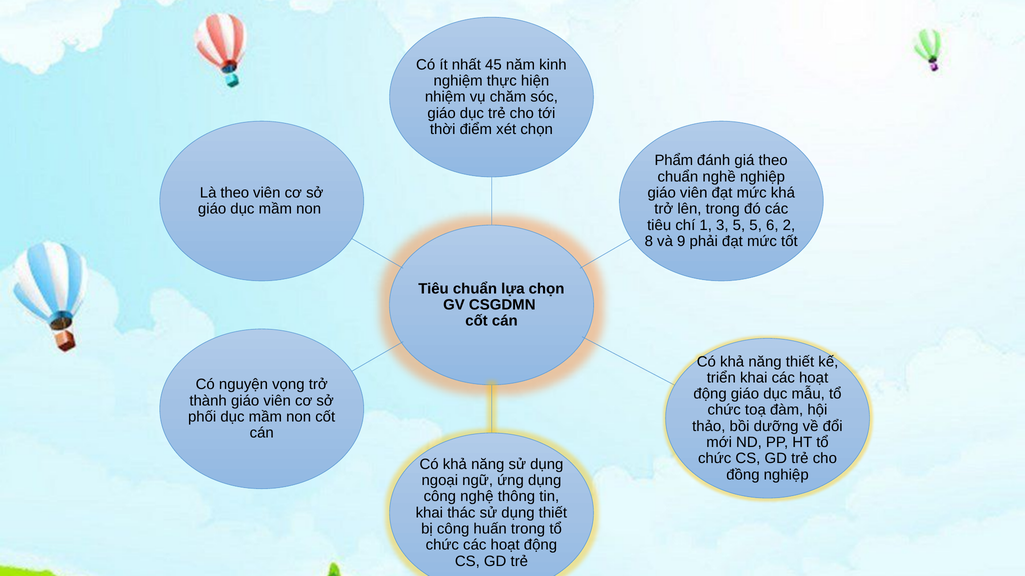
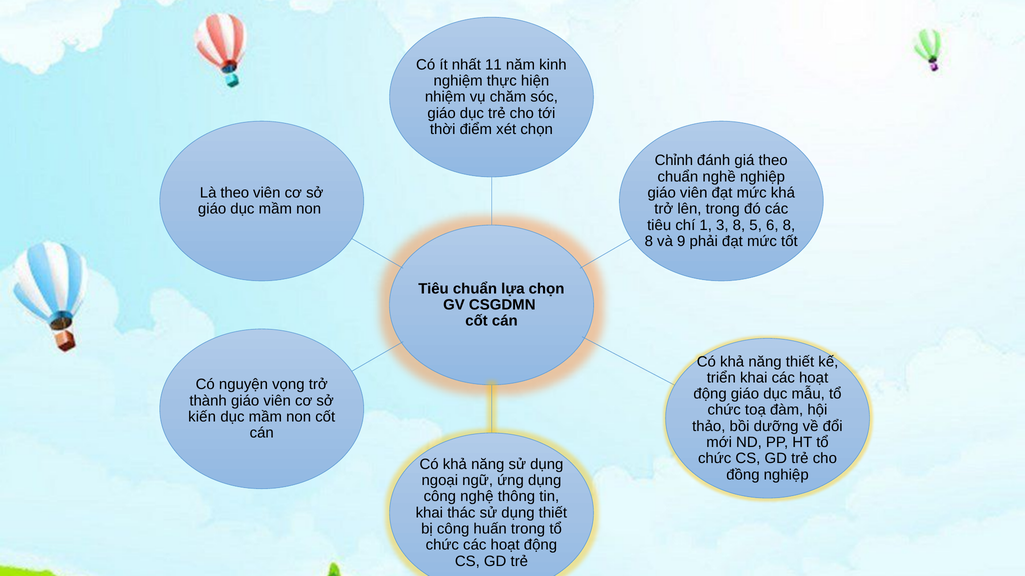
45: 45 -> 11 (493, 65)
Phẩm: Phẩm -> Chỉnh (674, 161)
3 5: 5 -> 8 (739, 225)
6 2: 2 -> 8 (789, 225)
phối: phối -> kiến (202, 417)
